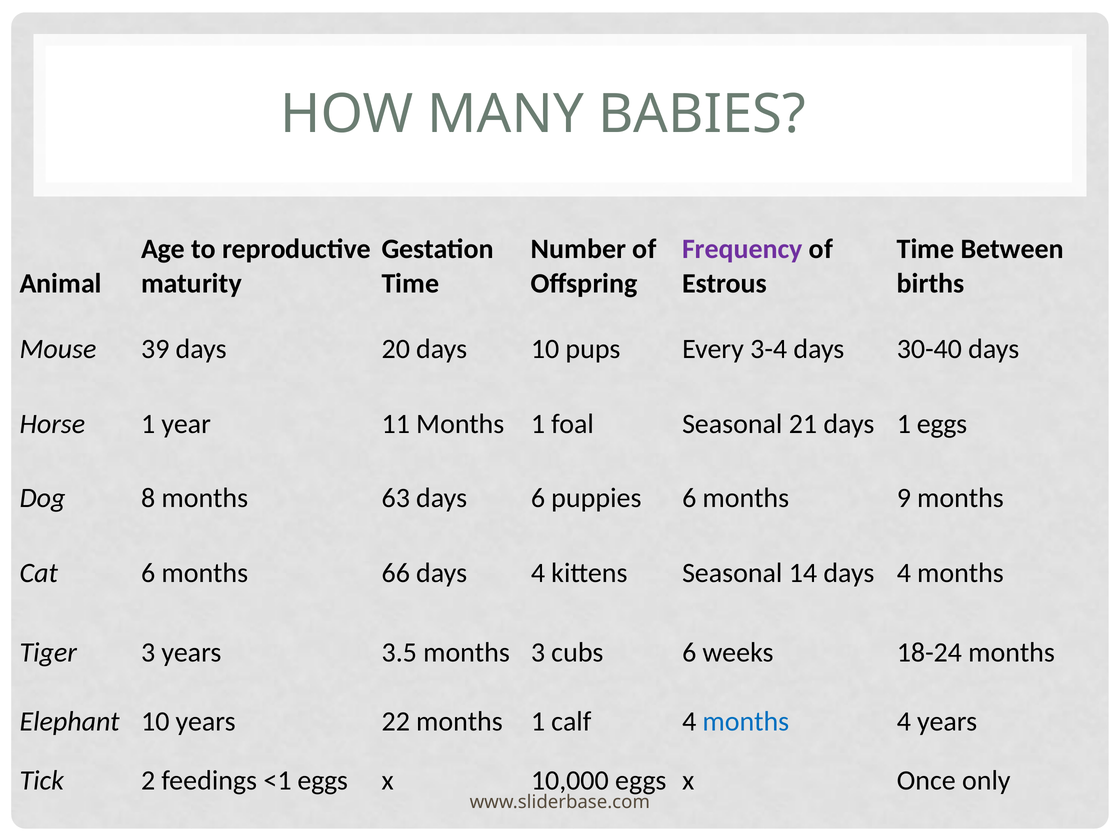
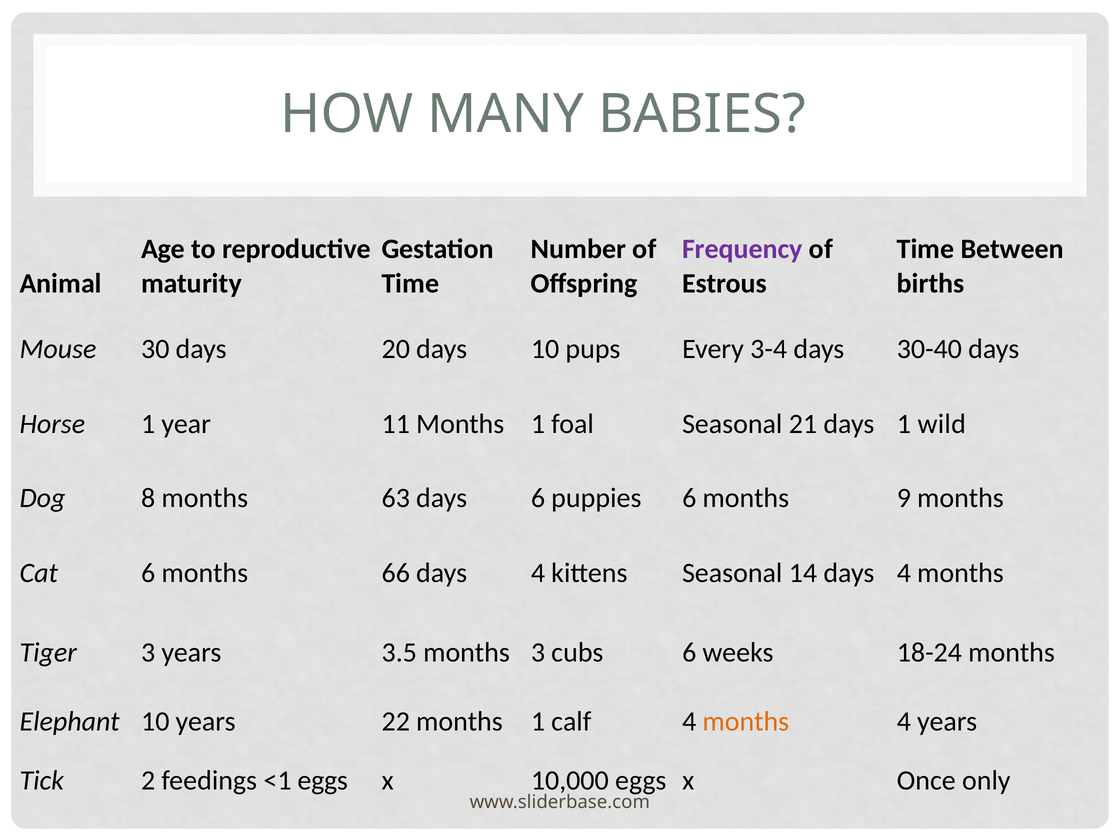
39: 39 -> 30 (155, 349)
1 eggs: eggs -> wild (942, 424)
months colour: blue -> orange (746, 722)
